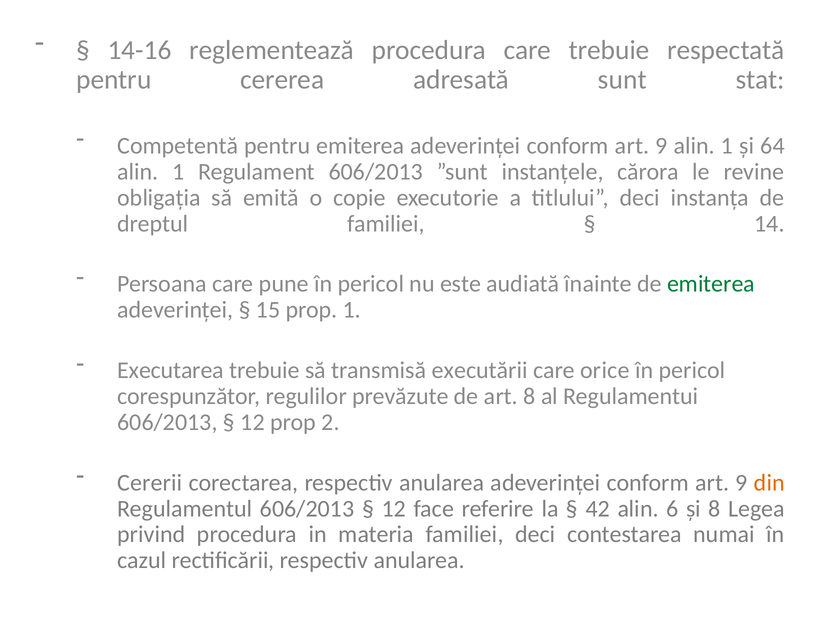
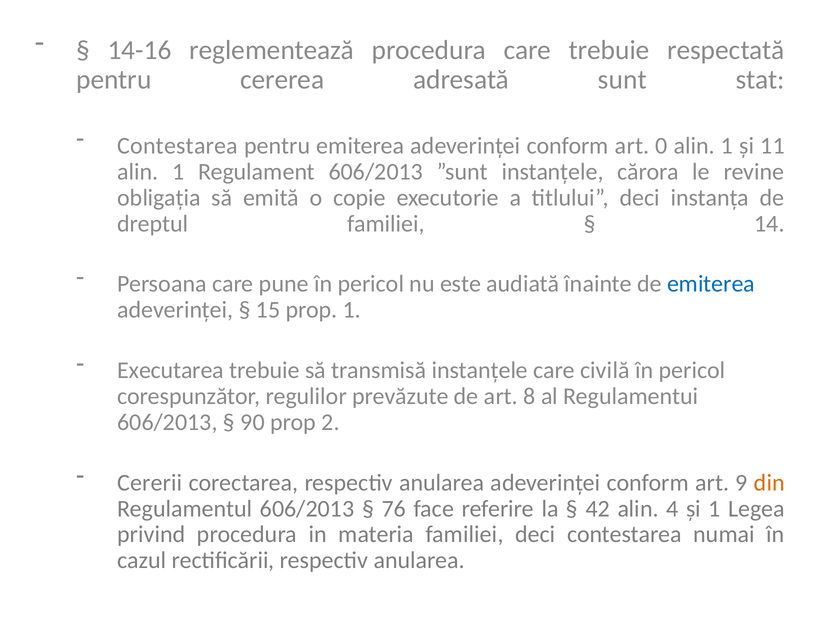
Competentă: Competentă -> Contestarea (178, 146)
9: 9 -> 0 (661, 146)
64: 64 -> 11 (773, 146)
emiterea colour: green -> blue (711, 284)
transmisă executării: executării -> instanțele (480, 371)
orice: orice -> civilă (605, 371)
12: 12 -> 90 (252, 422)
12: 12 -> 76 (394, 509)
6: 6 -> 4 (672, 509)
și 8: 8 -> 1 (714, 509)
